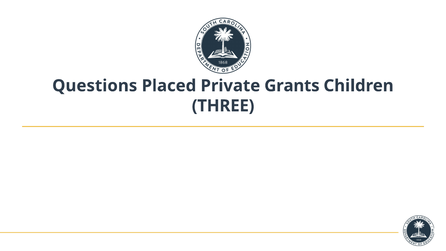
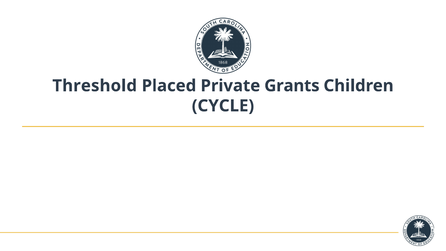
Questions: Questions -> Threshold (95, 86)
THREE: THREE -> CYCLE (223, 106)
